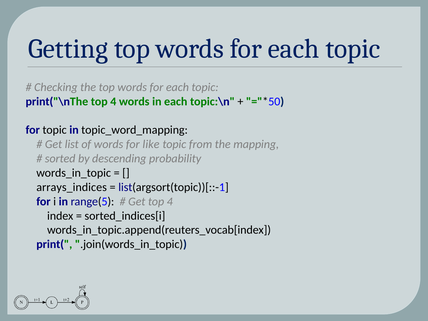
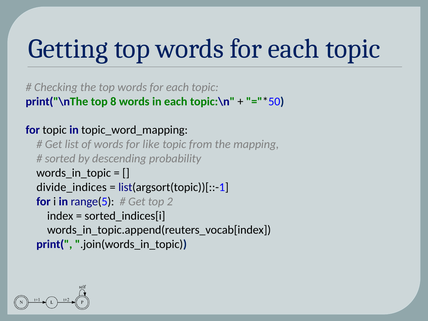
print("\nThe top 4: 4 -> 8 (113, 101)
arrays_indices: arrays_indices -> divide_indices (72, 187)
Get top 4: 4 -> 2 (170, 201)
